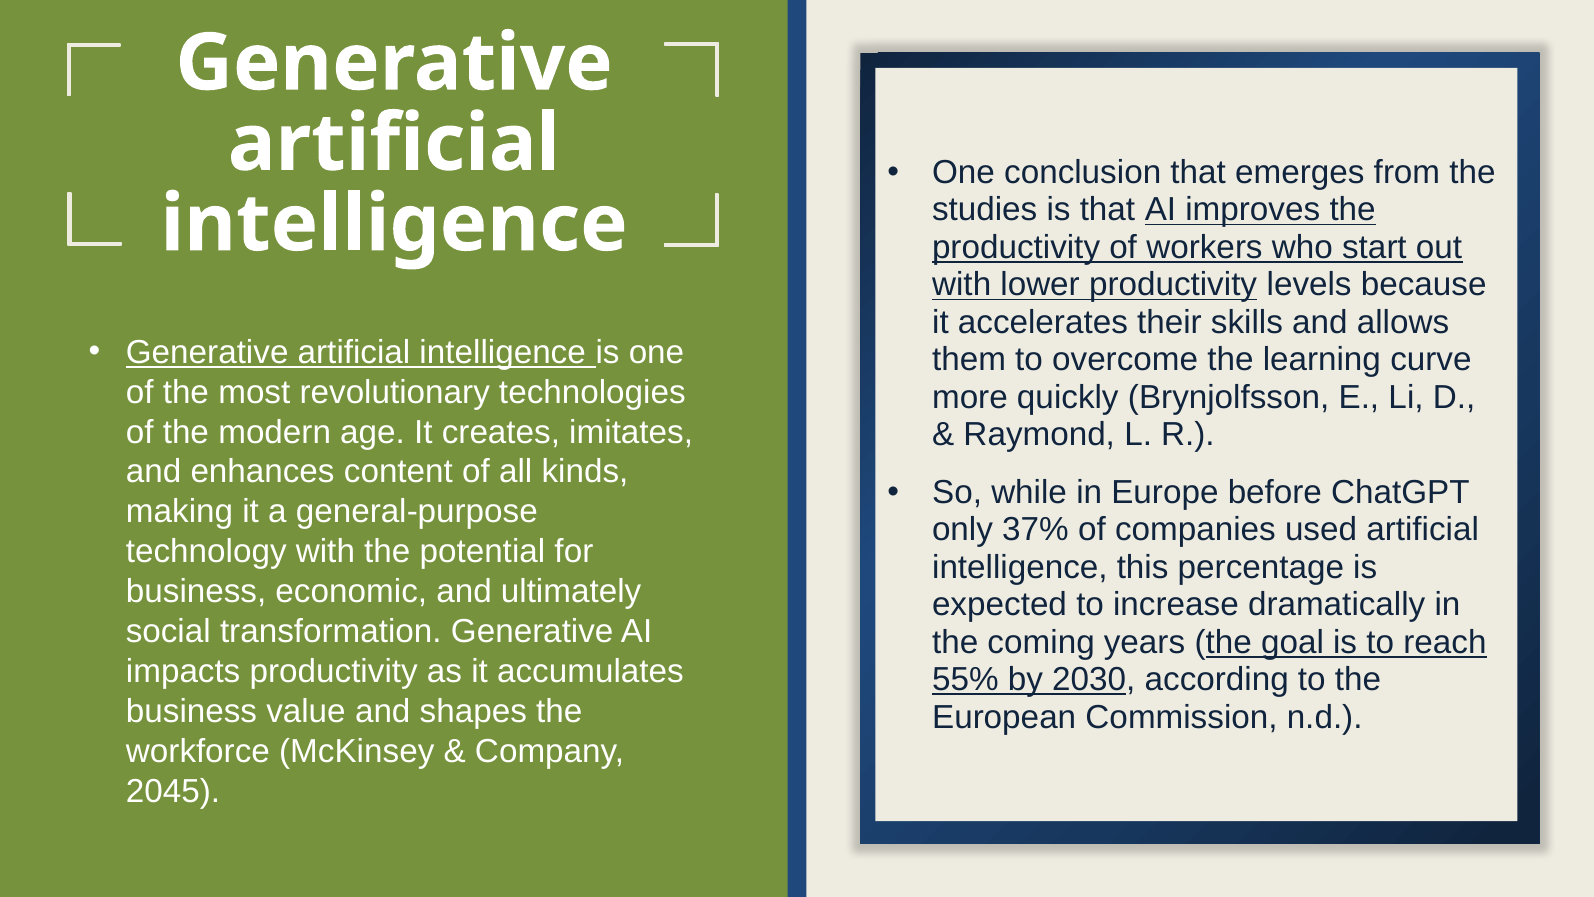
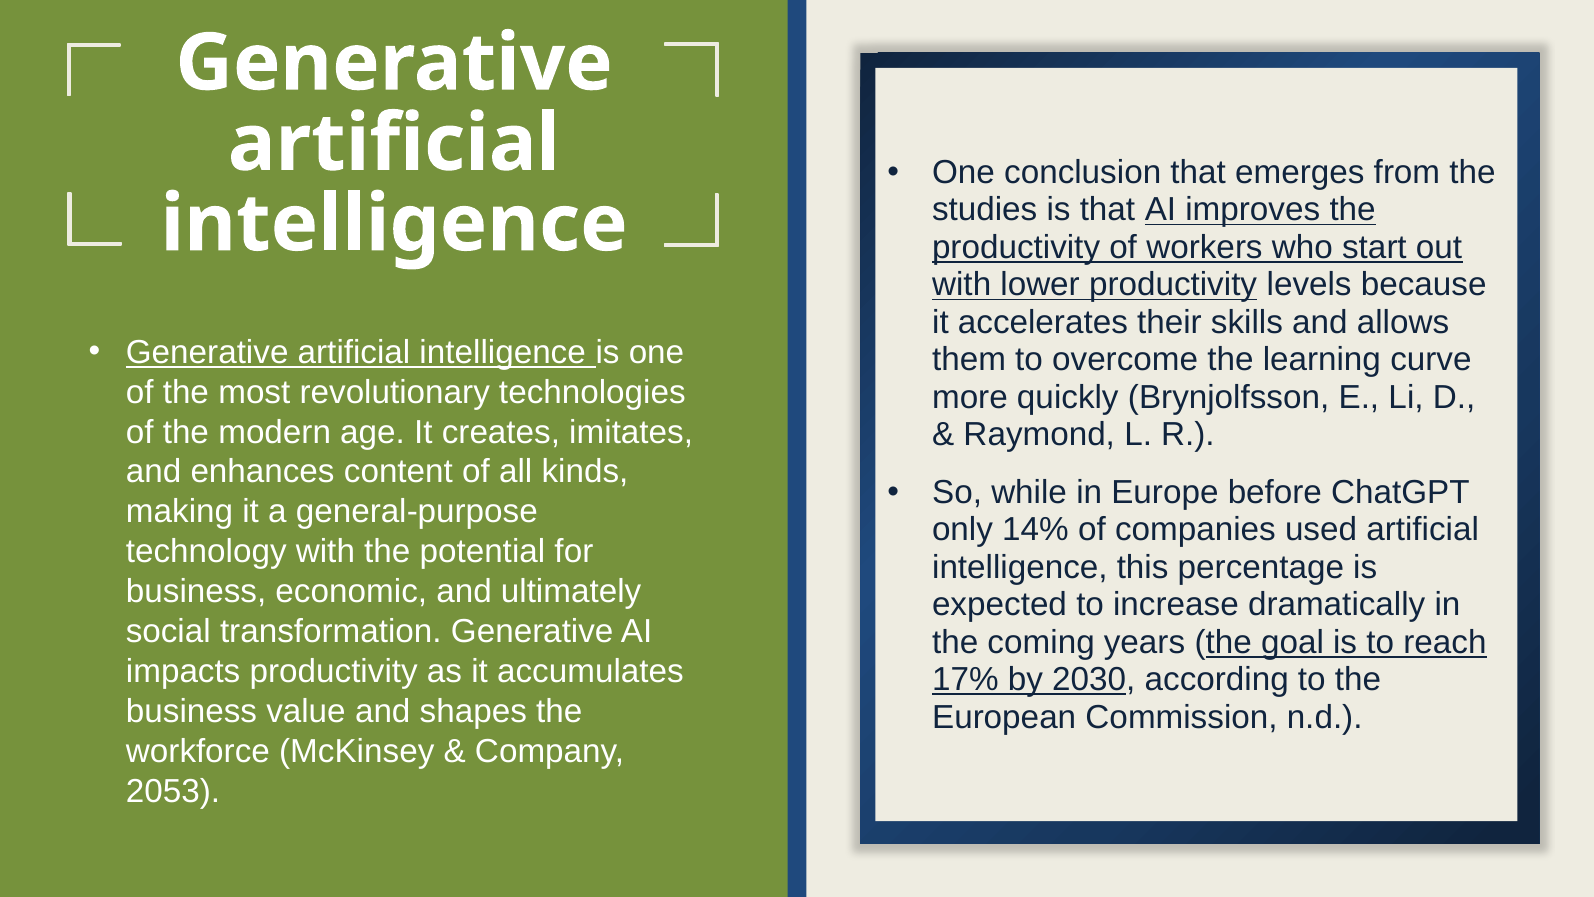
37%: 37% -> 14% (1035, 529)
55%: 55% -> 17% (965, 679)
2045: 2045 -> 2053 (173, 791)
